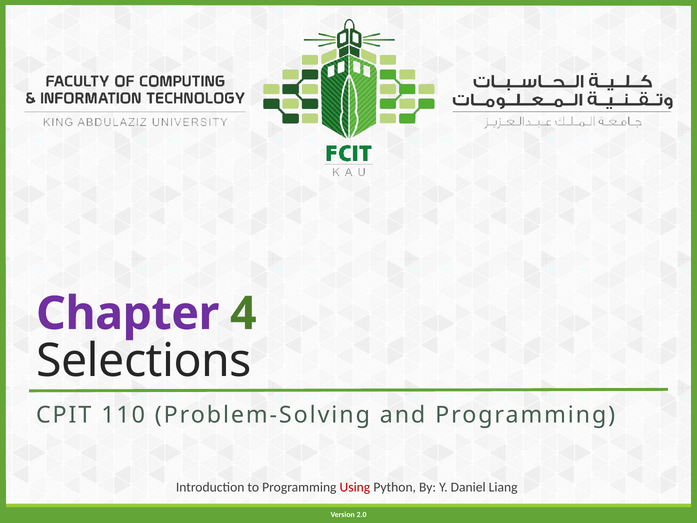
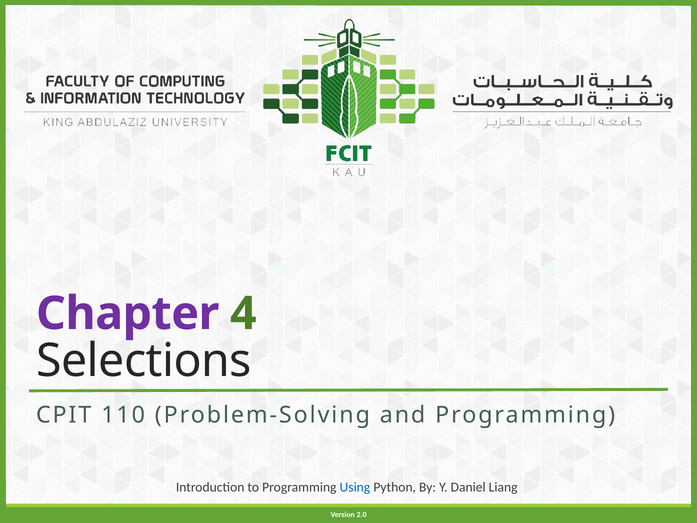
Using colour: red -> blue (355, 487)
